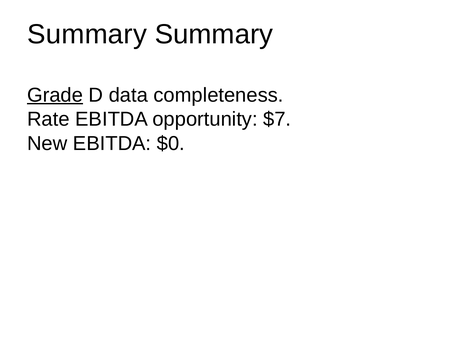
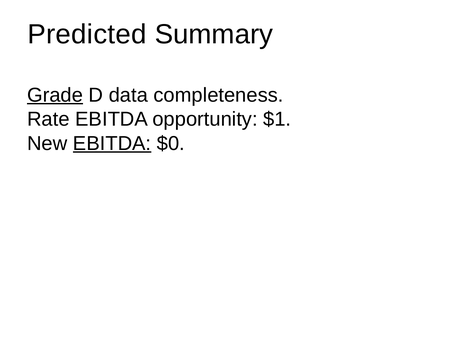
Summary: Summary -> Predicted (87, 34)
$7: $7 -> $1 (277, 119)
EBITDA underline: none -> present (112, 143)
